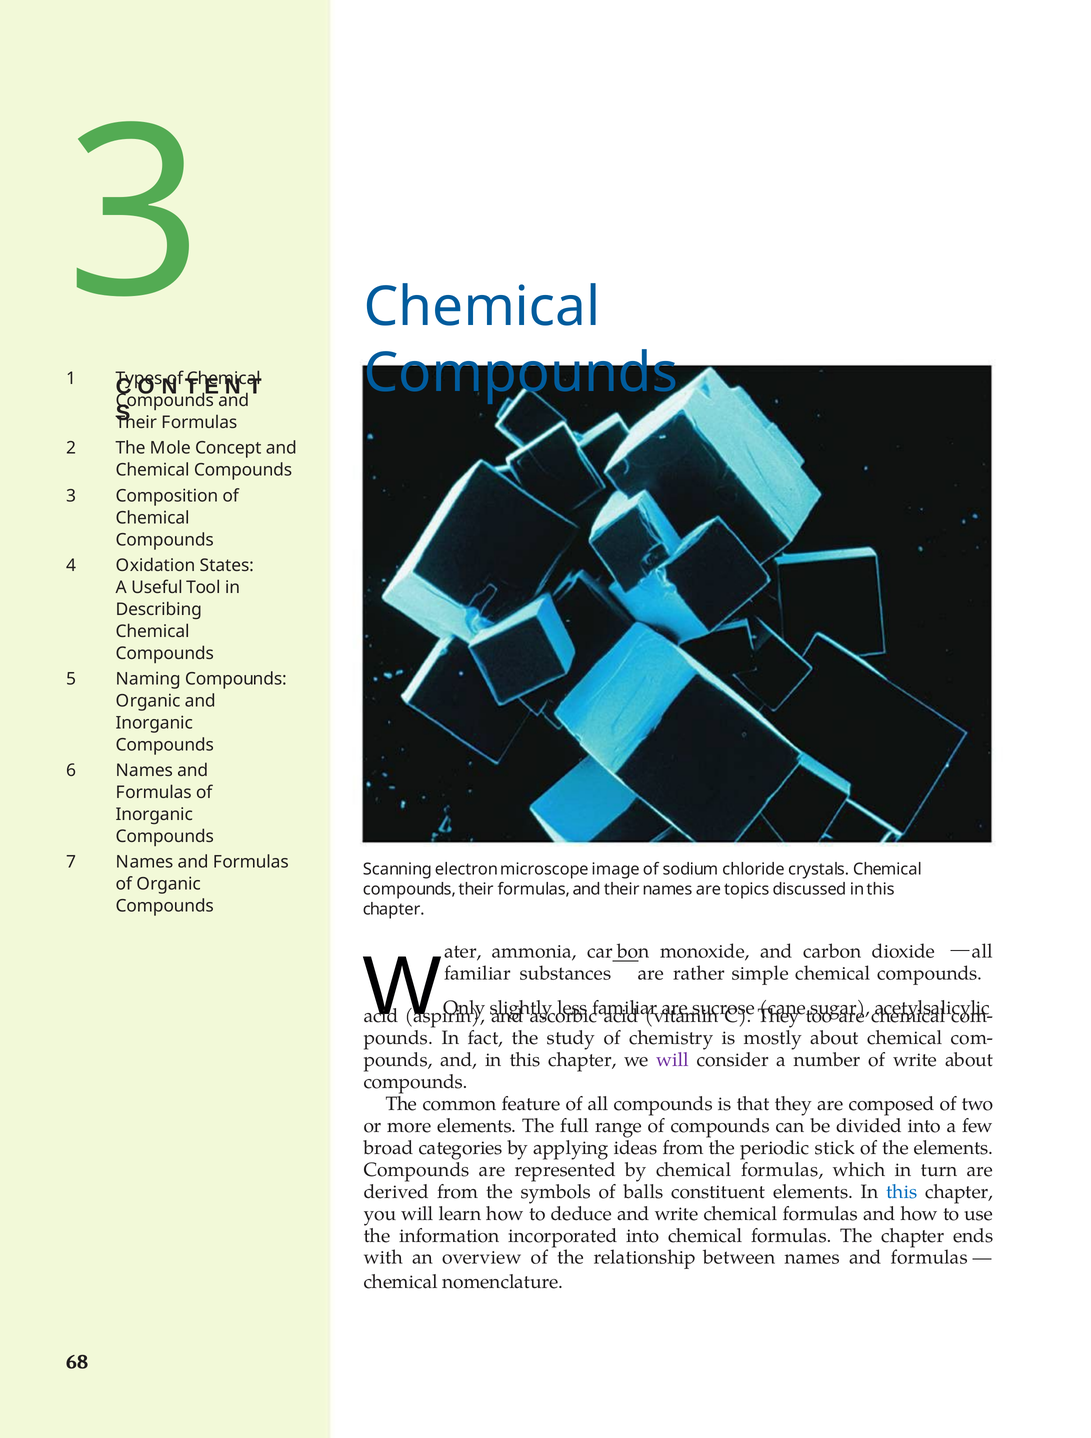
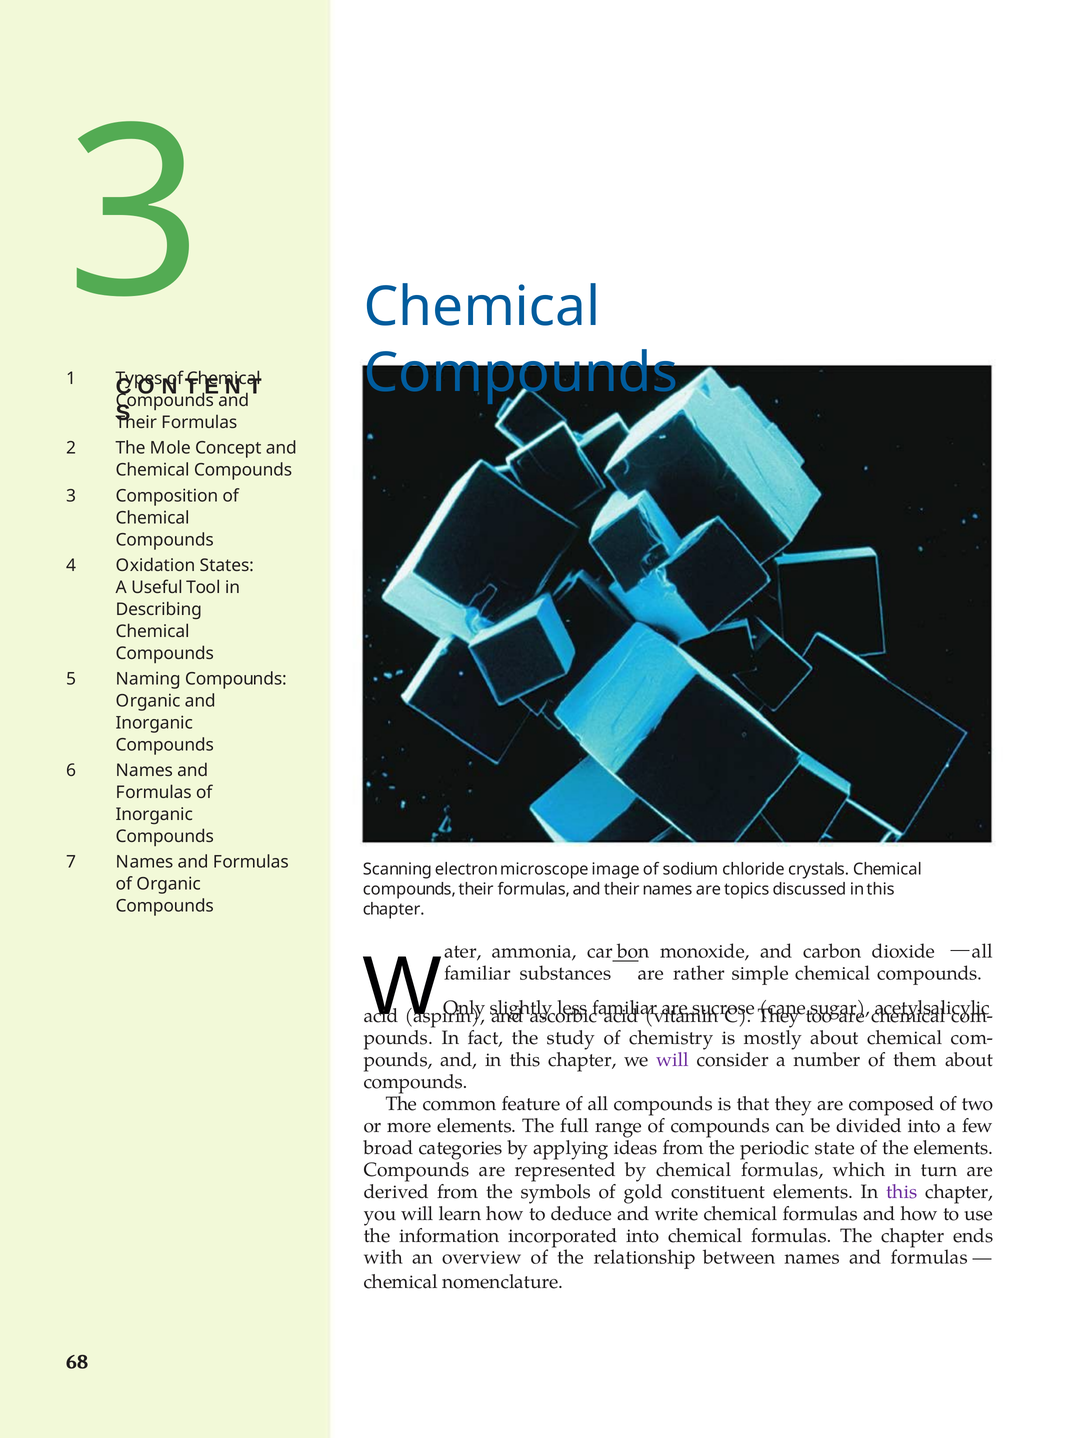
of write: write -> them (915, 1060)
stick: stick -> state (835, 1148)
balls: balls -> gold (643, 1192)
this colour: blue -> purple (902, 1192)
